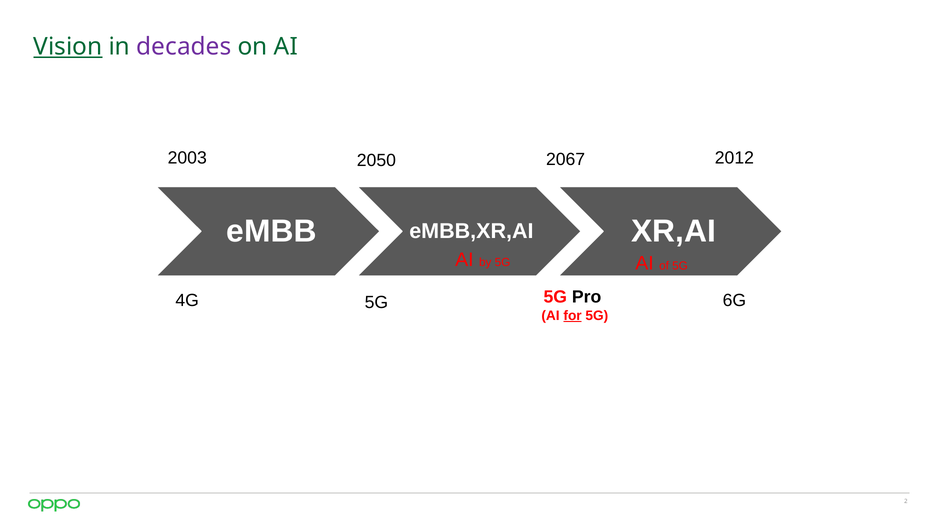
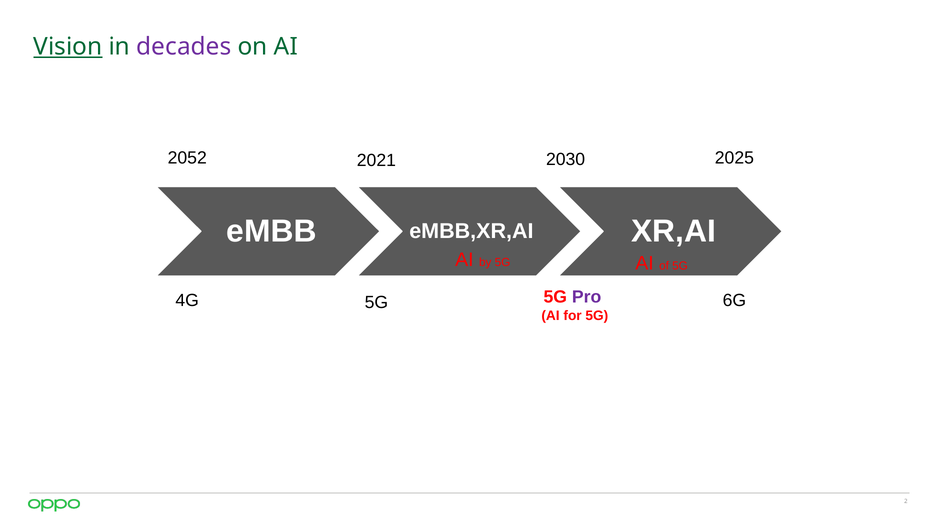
2003: 2003 -> 2052 (187, 158)
2012: 2012 -> 2025 (734, 158)
2067: 2067 -> 2030 (566, 159)
2050: 2050 -> 2021 (376, 160)
Pro colour: black -> purple (587, 297)
for underline: present -> none (573, 316)
